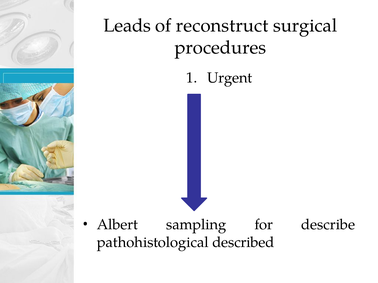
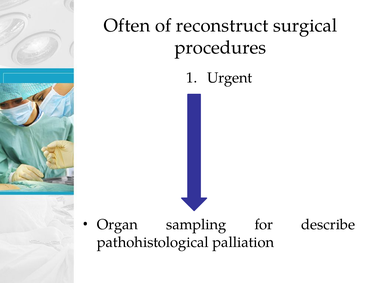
Leads: Leads -> Often (127, 26)
Albert: Albert -> Organ (117, 225)
described: described -> palliation (243, 243)
